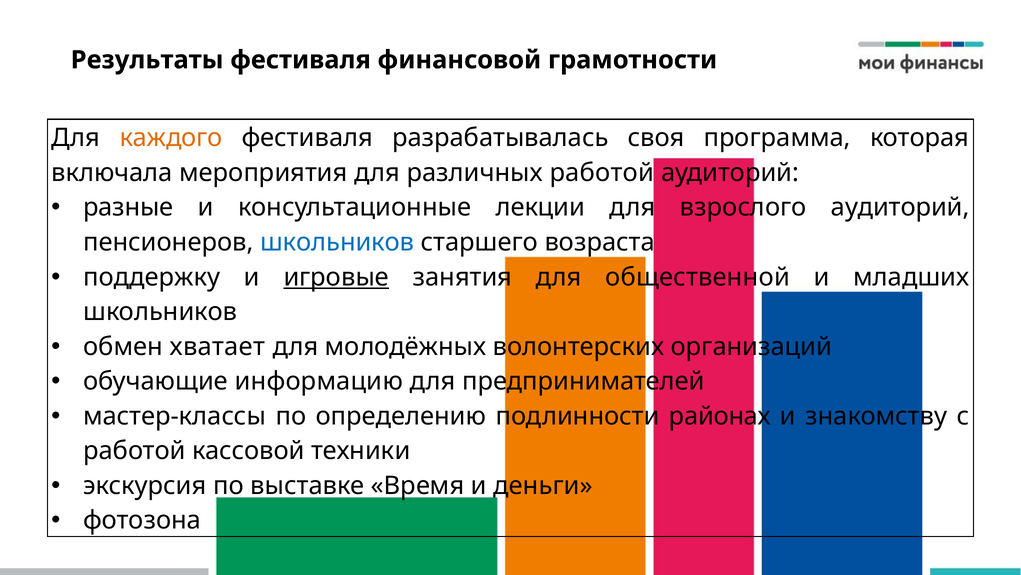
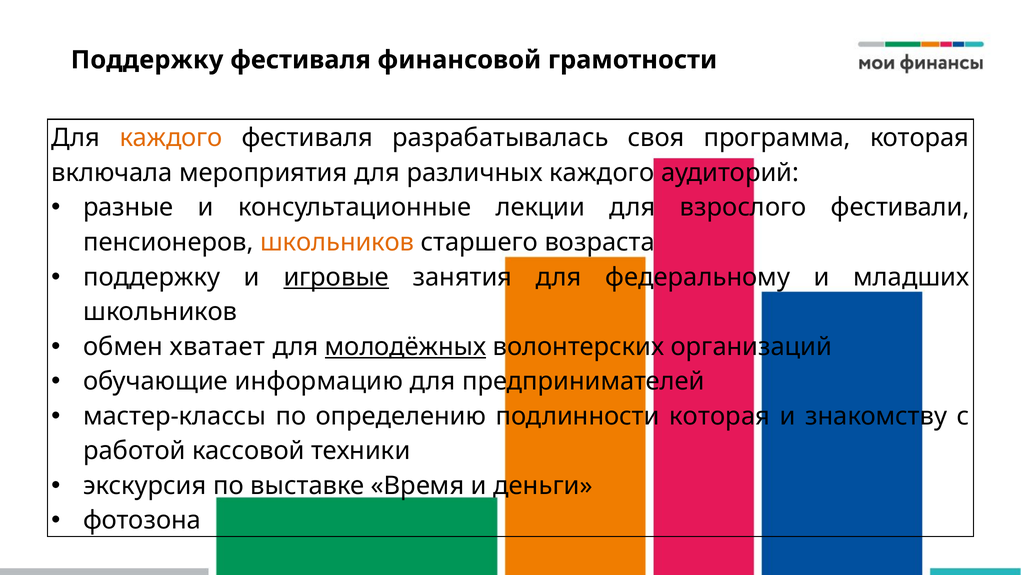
Результаты: Результаты -> Поддержку (147, 60)
различных работой: работой -> каждого (602, 173)
взрослого аудиторий: аудиторий -> фестивали (900, 207)
школьников colour: blue -> orange (337, 242)
общественной: общественной -> федеральному (698, 277)
молодёжных underline: none -> present (406, 346)
подлинности районах: районах -> которая (720, 416)
